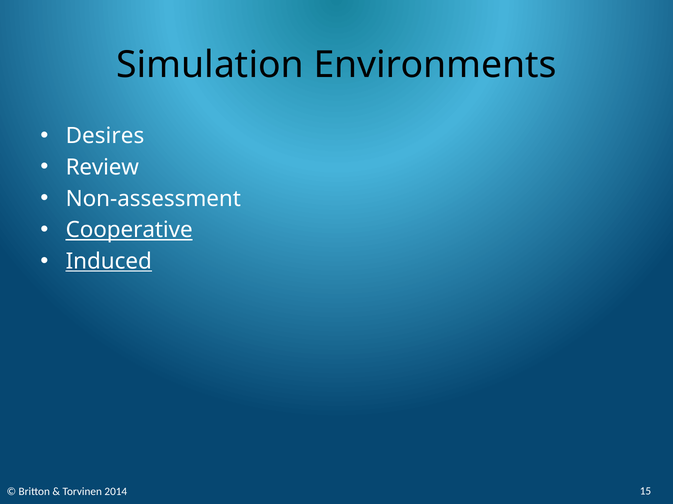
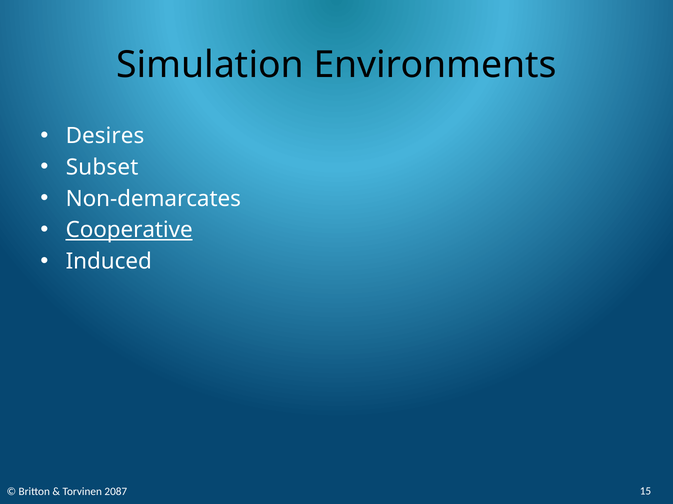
Review: Review -> Subset (102, 168)
Non-assessment: Non-assessment -> Non-demarcates (153, 199)
Induced underline: present -> none (109, 262)
2014: 2014 -> 2087 (116, 492)
